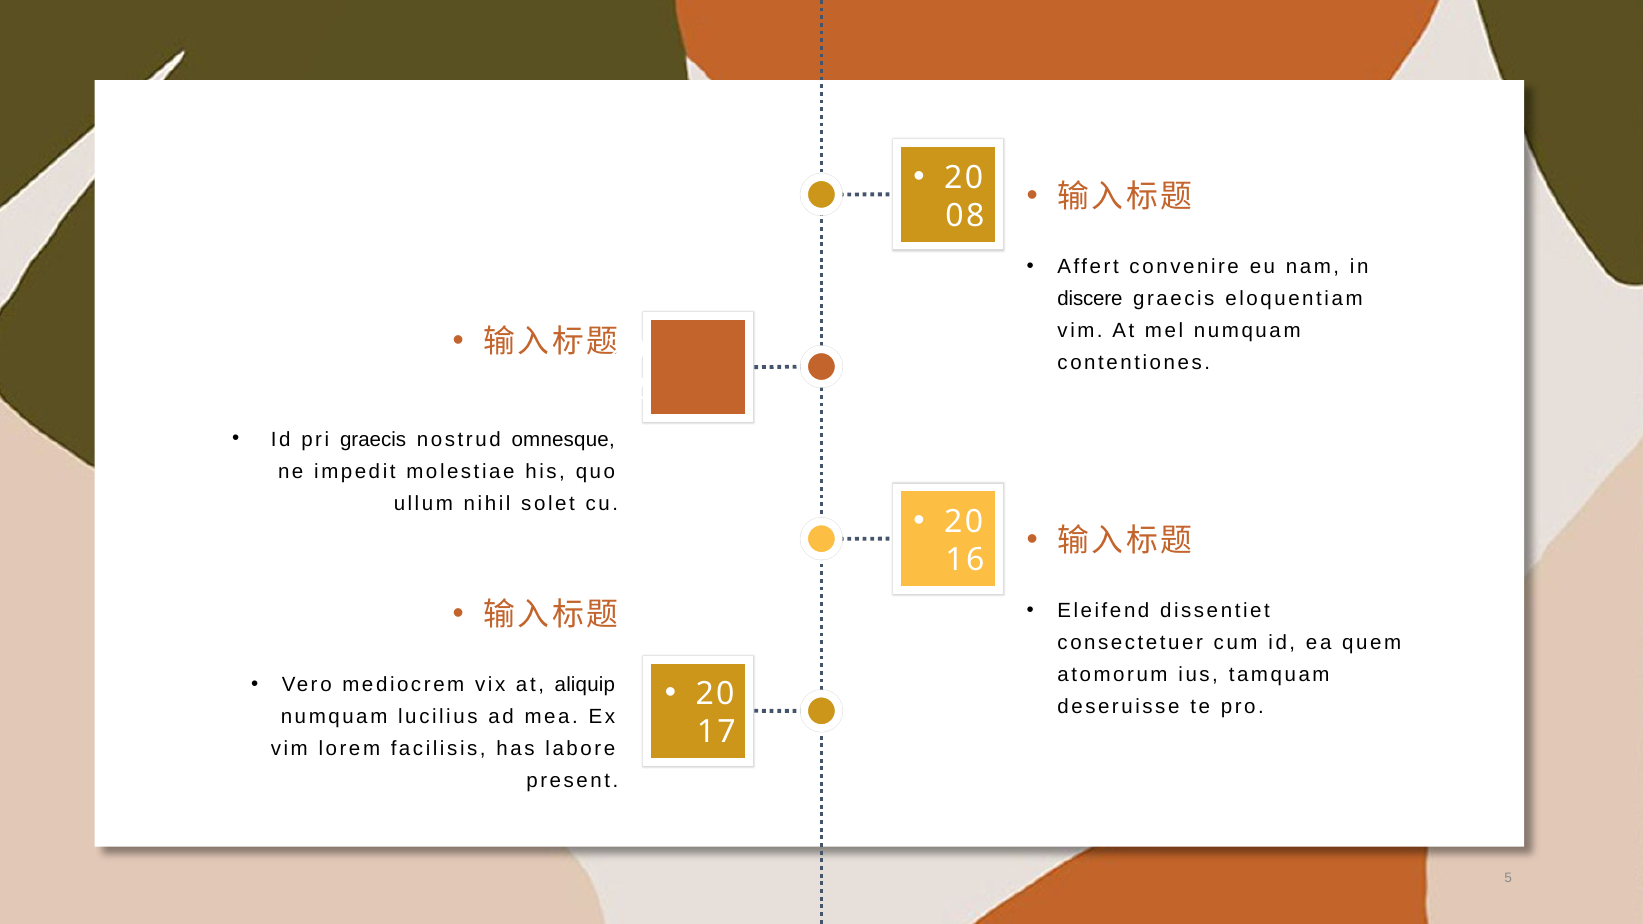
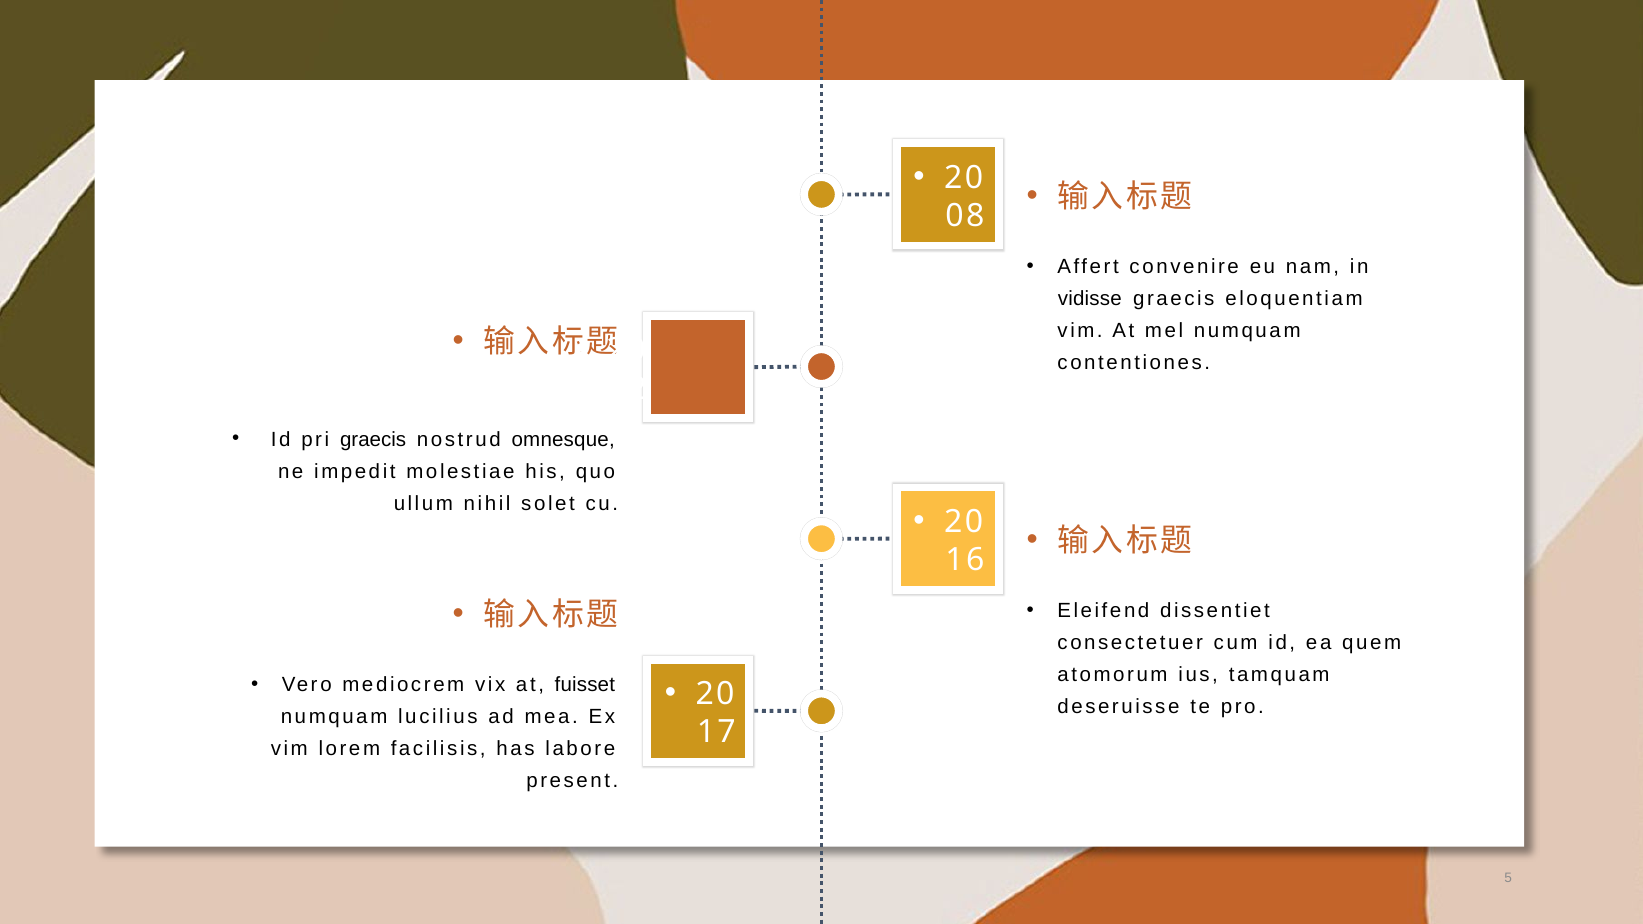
discere: discere -> vidisse (1090, 299)
aliquip: aliquip -> fuisset (585, 685)
